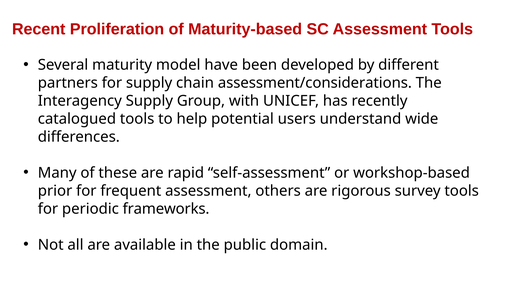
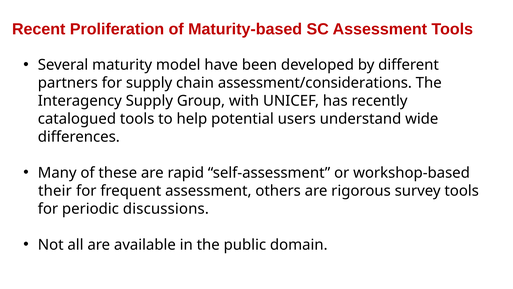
prior: prior -> their (55, 191)
frameworks: frameworks -> discussions (166, 209)
